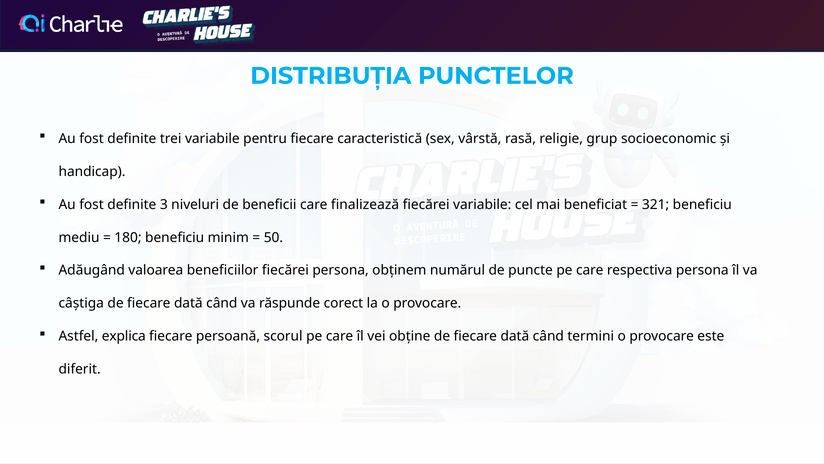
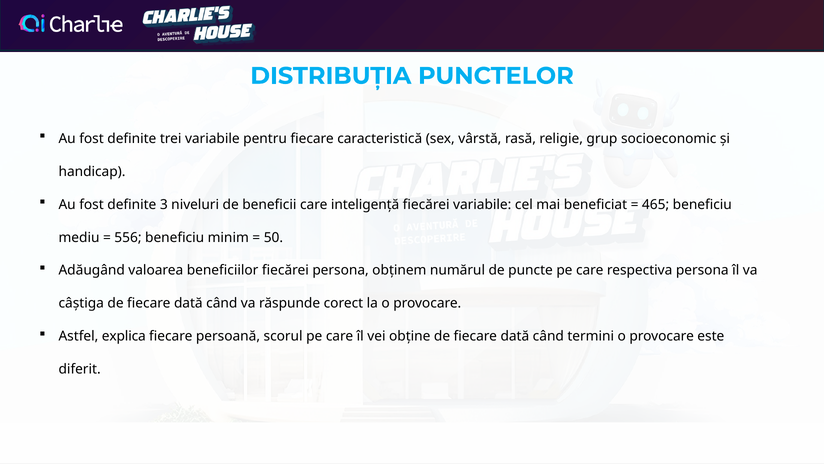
finalizează: finalizează -> inteligență (365, 204)
321: 321 -> 465 (656, 204)
180: 180 -> 556 (128, 237)
